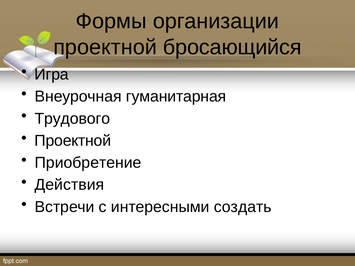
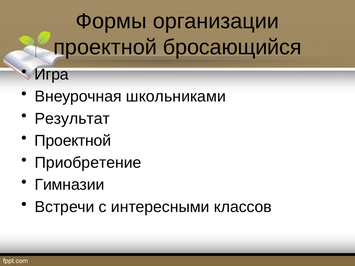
гуманитарная: гуманитарная -> школьниками (176, 97)
Трудового: Трудового -> Результат (72, 119)
Действия: Действия -> Гимназии (69, 185)
создать: создать -> классов (243, 207)
